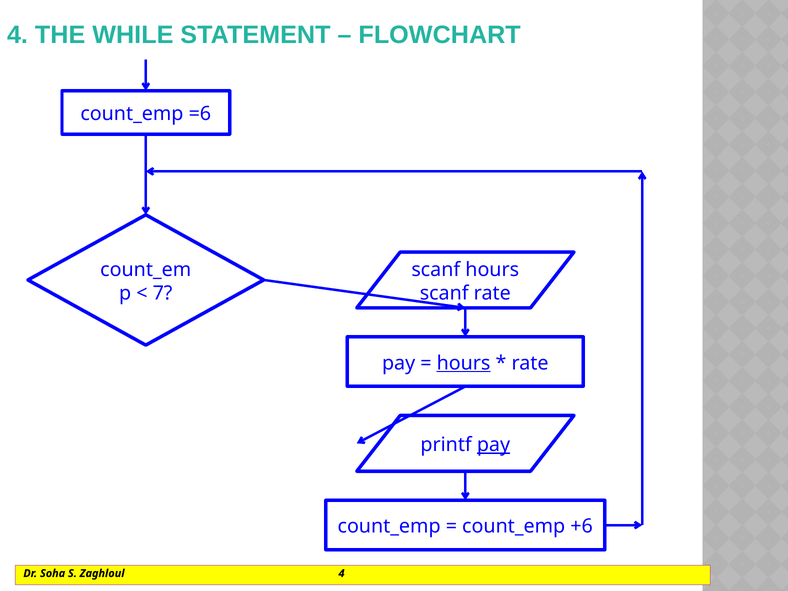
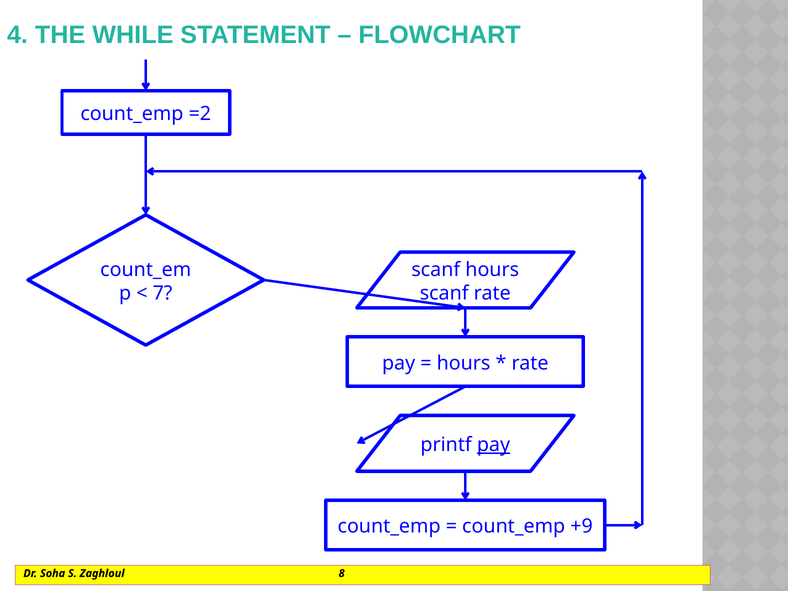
=6: =6 -> =2 (200, 114)
hours underline: present -> none (464, 363)
+6: +6 -> +9 (582, 526)
Zaghloul 4: 4 -> 8 (342, 573)
